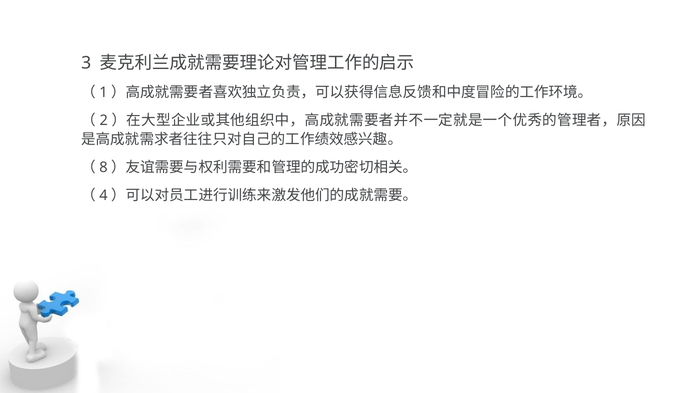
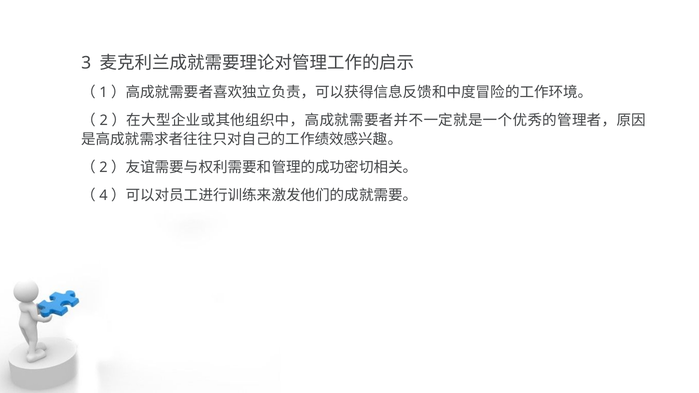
8: 8 -> 2 (103, 168)
